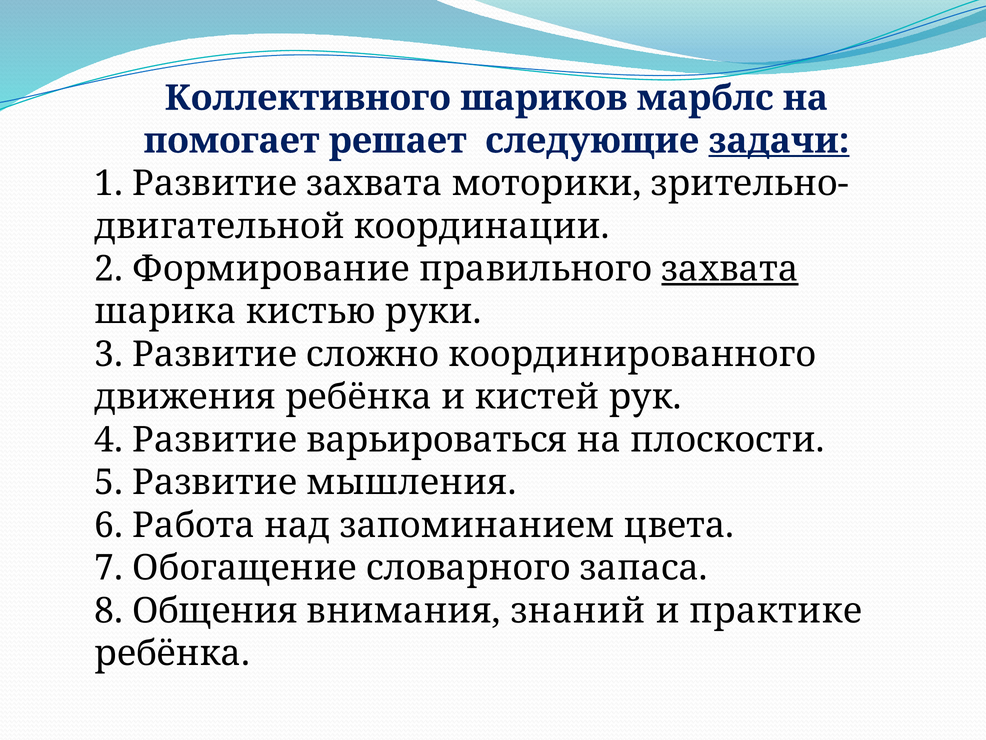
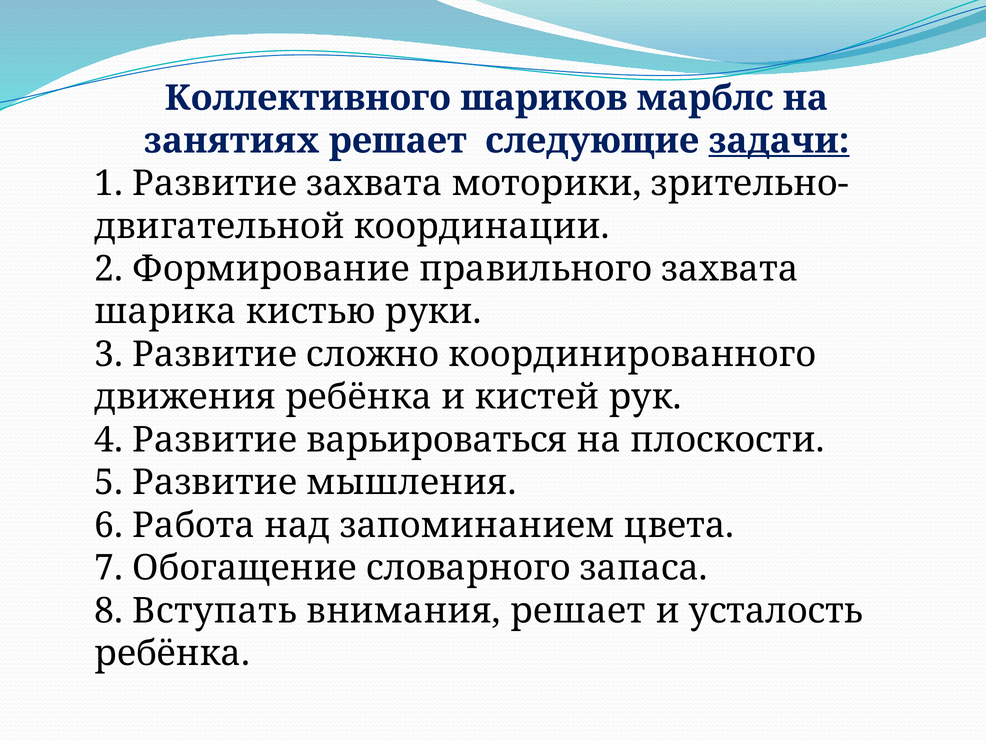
помогает: помогает -> занятиях (231, 141)
захвата underline: present -> none (730, 269)
Общения: Общения -> Вступать (215, 610)
внимания знаний: знаний -> решает (578, 610)
практике: практике -> усталость (776, 610)
